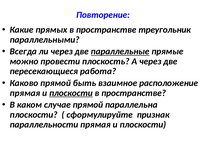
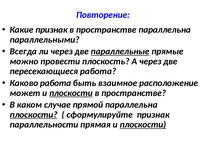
Какие прямых: прямых -> признак (51, 30)
пространстве треугольник: треугольник -> параллельна (165, 30)
Каково прямой: прямой -> работа (56, 83)
прямая: прямая -> может (25, 93)
плоскости underline: none -> present (34, 114)
плоскости underline: none -> present (143, 124)
